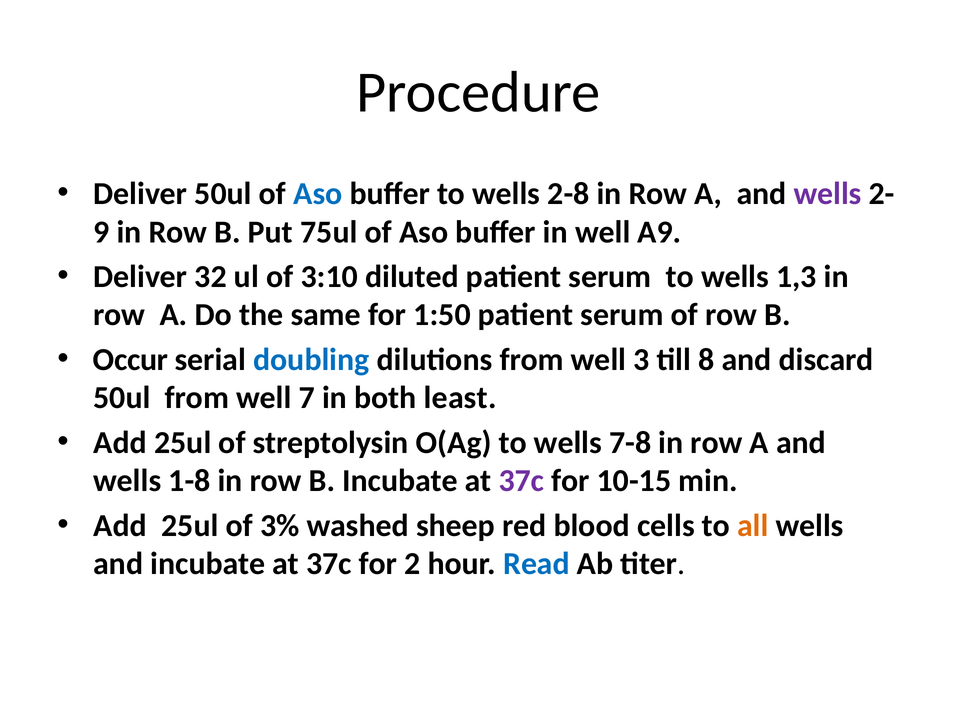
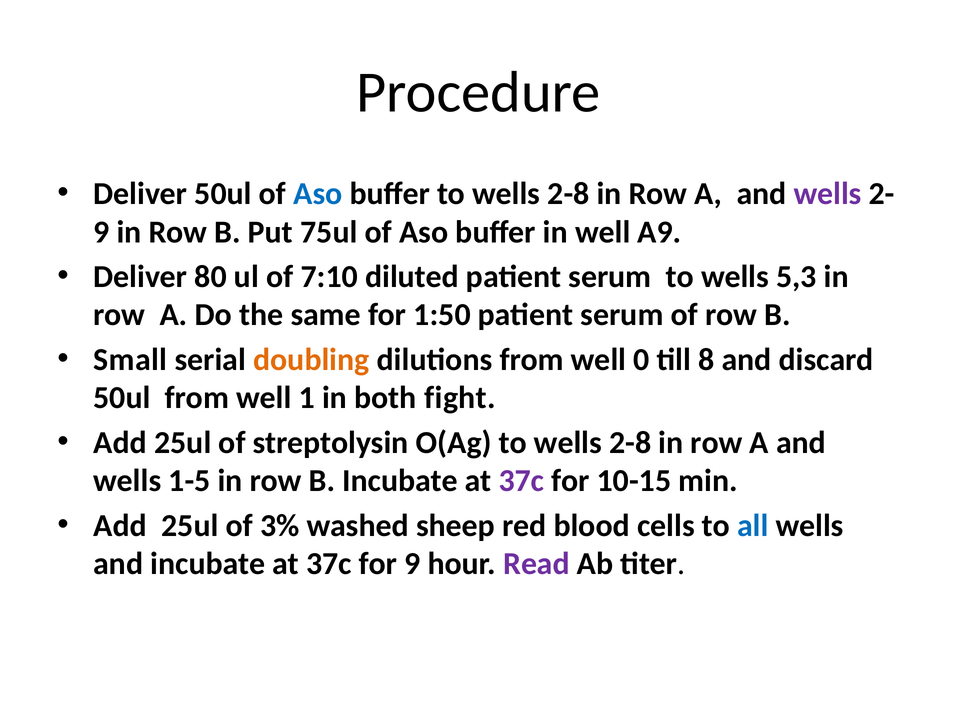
32: 32 -> 80 (211, 277)
3:10: 3:10 -> 7:10 (329, 277)
1,3: 1,3 -> 5,3 (796, 277)
Occur: Occur -> Small (130, 359)
doubling colour: blue -> orange (311, 359)
3: 3 -> 0 (641, 359)
7: 7 -> 1 (307, 398)
least: least -> fight (460, 398)
O(Ag to wells 7-8: 7-8 -> 2-8 (630, 442)
1-8: 1-8 -> 1-5 (189, 481)
all colour: orange -> blue (753, 525)
for 2: 2 -> 9 (412, 564)
Read colour: blue -> purple (536, 564)
